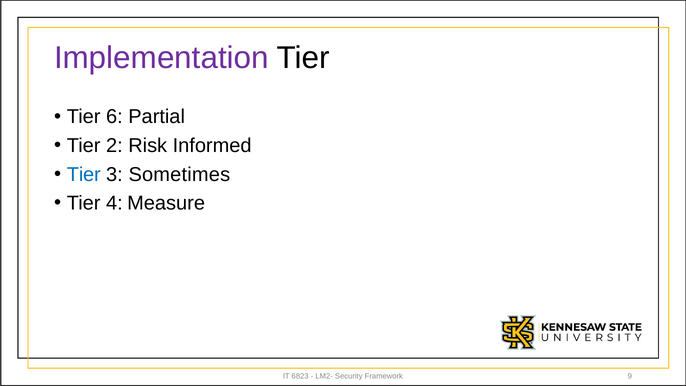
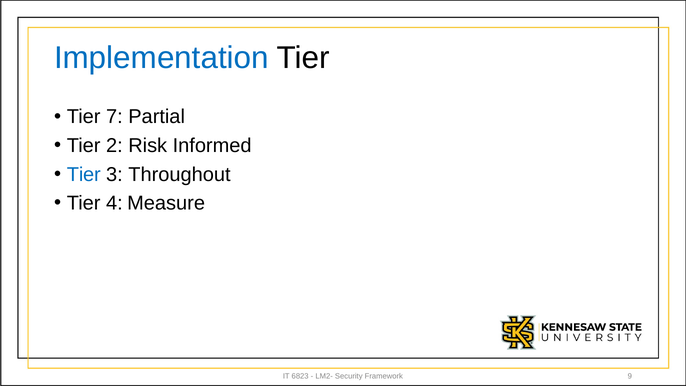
Implementation colour: purple -> blue (161, 58)
6: 6 -> 7 (114, 117)
Sometimes: Sometimes -> Throughout (179, 174)
